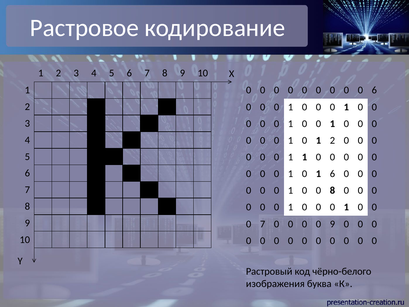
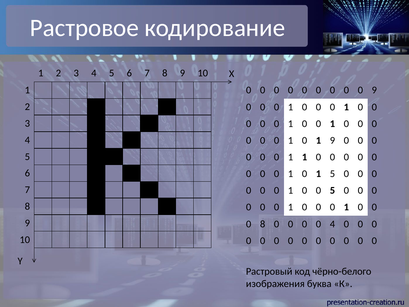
0 6: 6 -> 9 (374, 90)
0 1 2: 2 -> 9 (332, 140)
1 6: 6 -> 5 (332, 174)
0 8: 8 -> 5 (332, 190)
0 7: 7 -> 8 (263, 224)
0 9: 9 -> 4 (332, 224)
